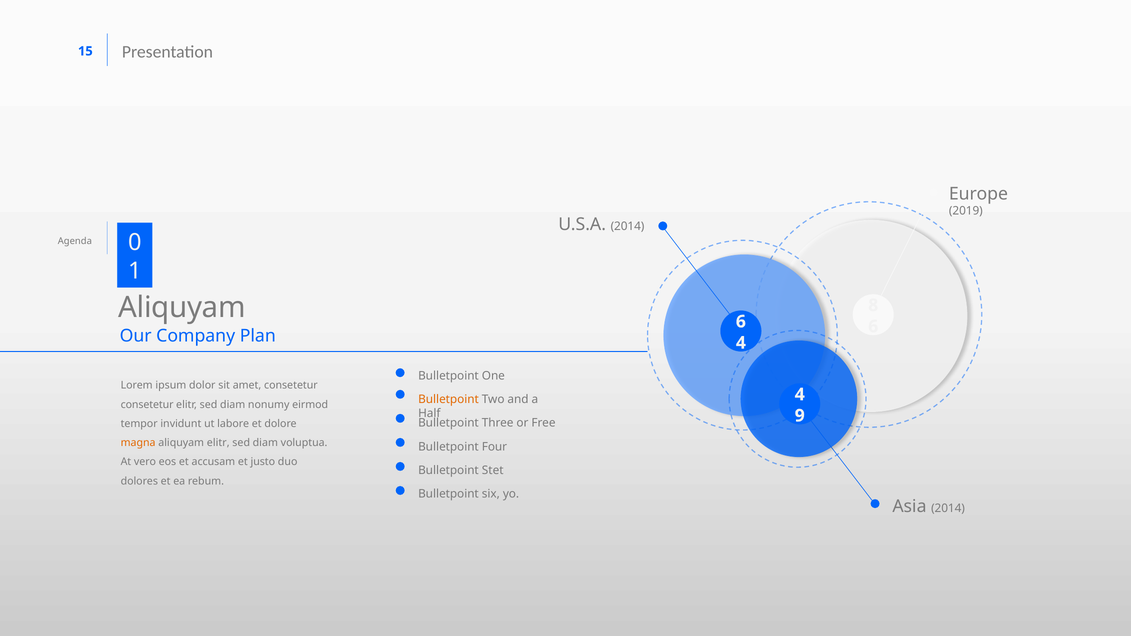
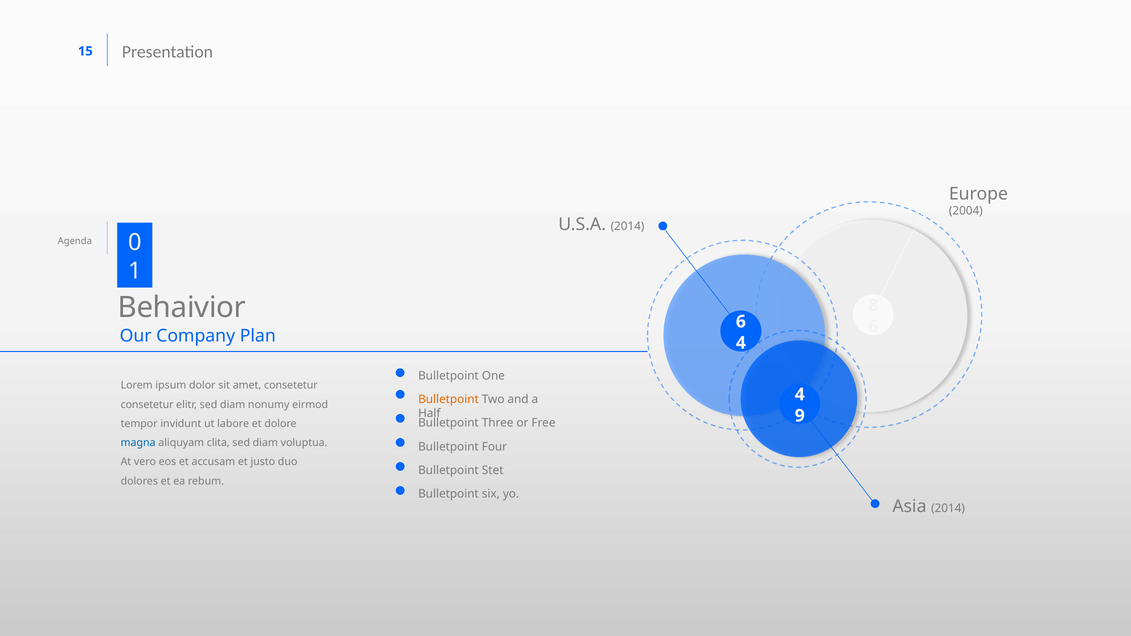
2019: 2019 -> 2004 (966, 211)
Aliquyam: Aliquyam -> Behaivior (182, 308)
magna colour: orange -> blue (138, 443)
aliquyam elitr: elitr -> clita (218, 443)
